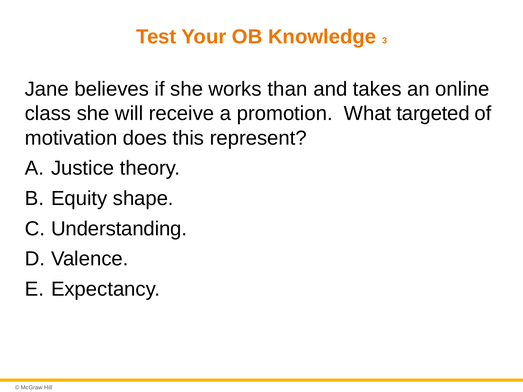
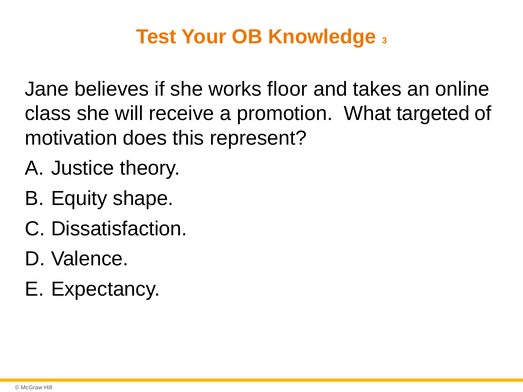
than: than -> floor (287, 89)
Understanding: Understanding -> Dissatisfaction (119, 229)
